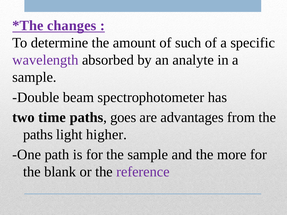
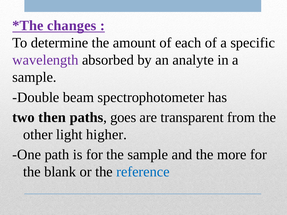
such: such -> each (188, 43)
time: time -> then (52, 117)
advantages: advantages -> transparent (192, 117)
paths: paths -> other (38, 135)
reference colour: purple -> blue (143, 172)
